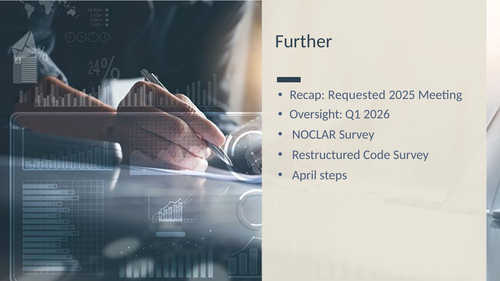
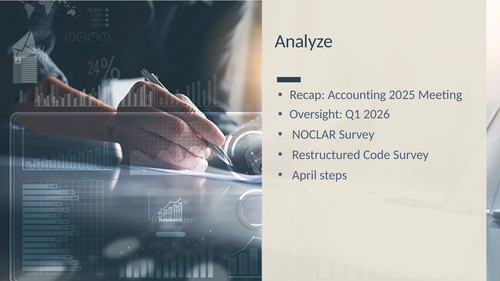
Further: Further -> Analyze (304, 41)
Requested: Requested -> Accounting (357, 95)
